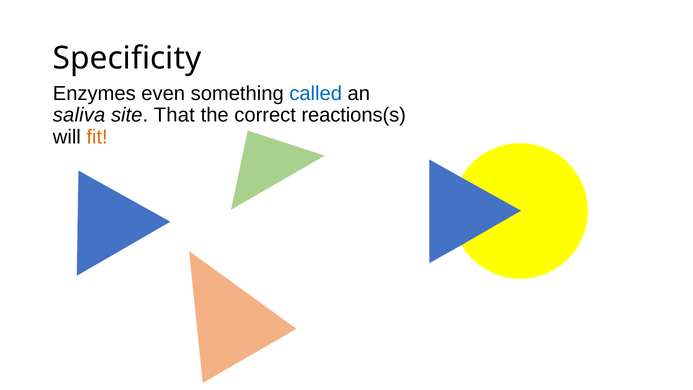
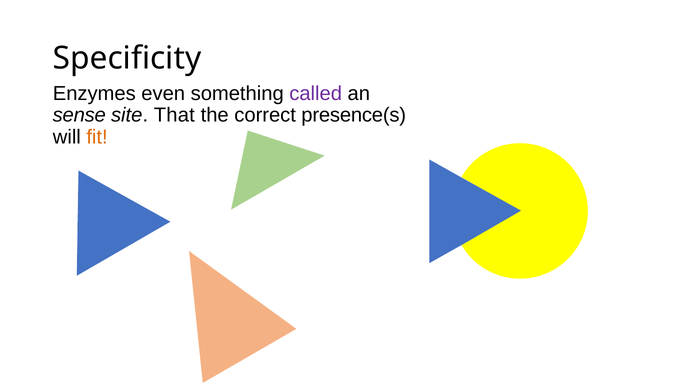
called colour: blue -> purple (316, 93)
saliva: saliva -> sense (79, 115)
reactions(s: reactions(s -> presence(s (354, 115)
